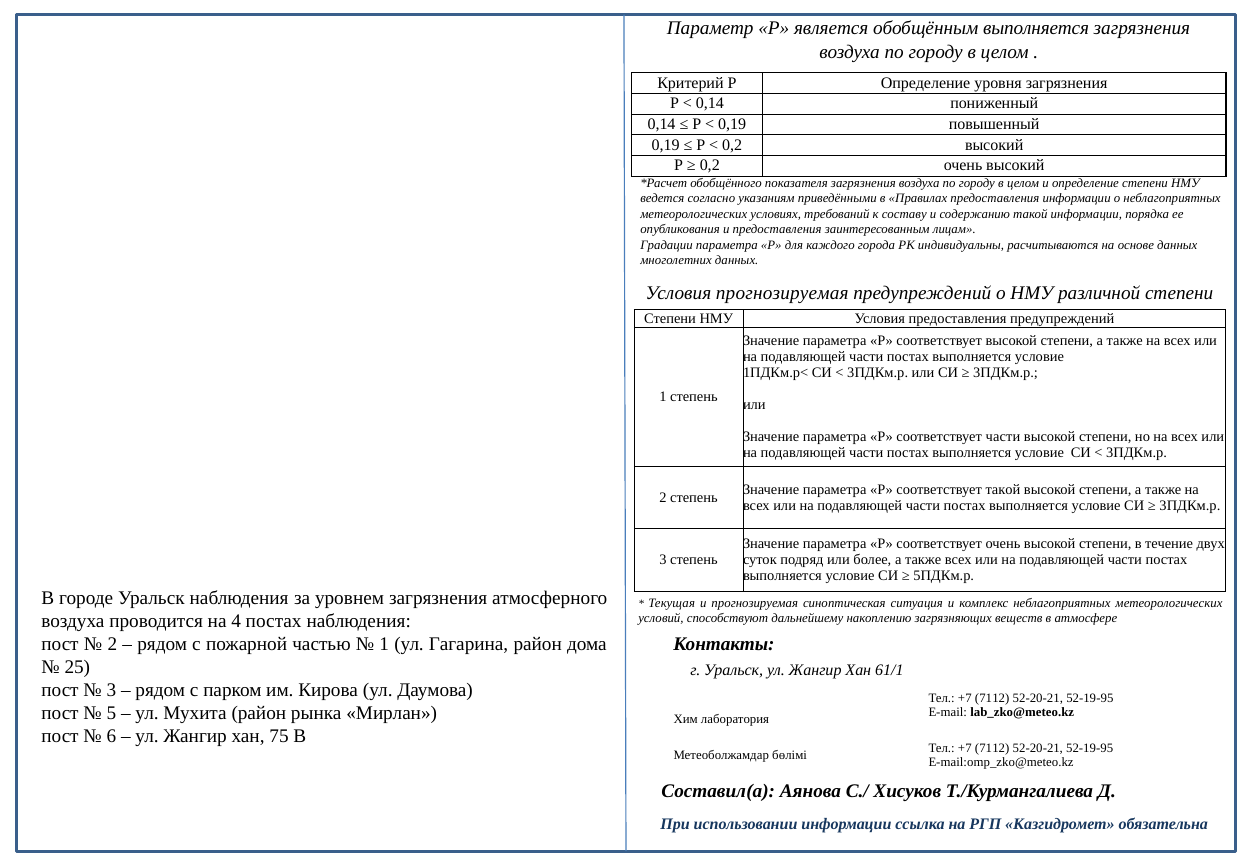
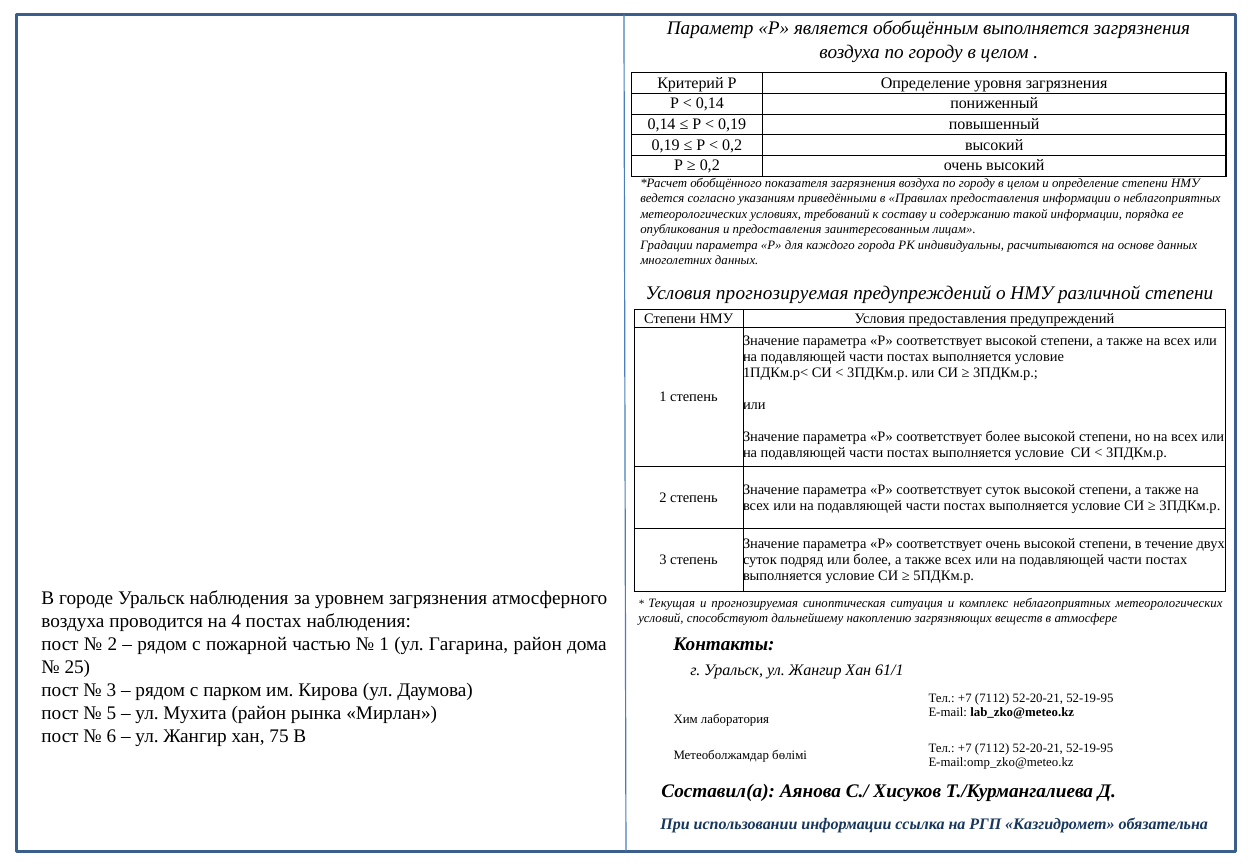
соответствует части: части -> более (1003, 437)
соответствует такой: такой -> суток (1003, 490)
